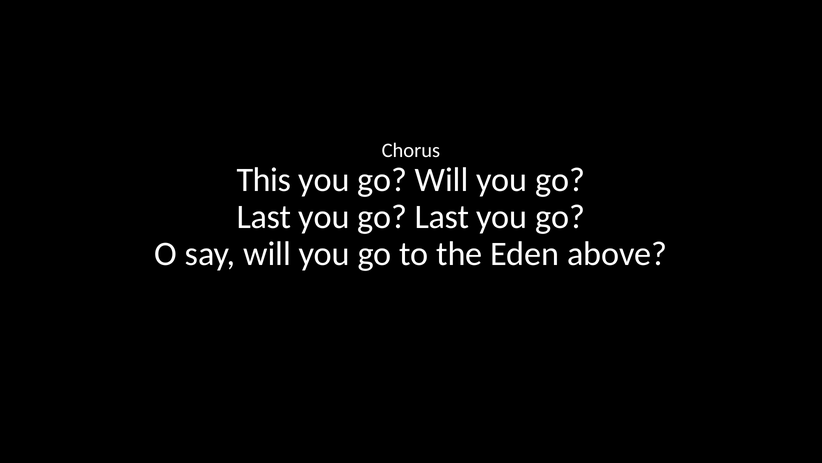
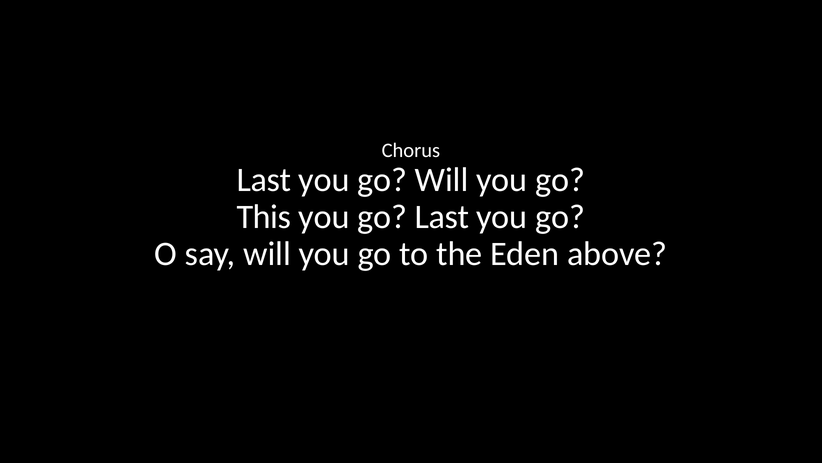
This: This -> Last (264, 180)
Last: Last -> This (264, 217)
